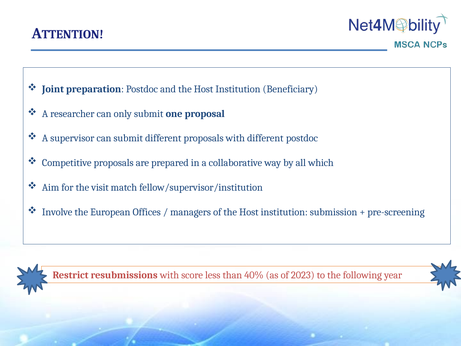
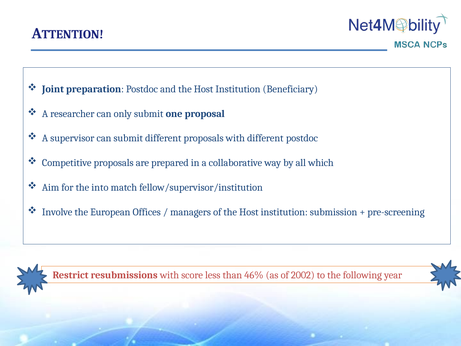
visit: visit -> into (100, 187)
40%: 40% -> 46% (254, 275)
2023: 2023 -> 2002 (303, 275)
